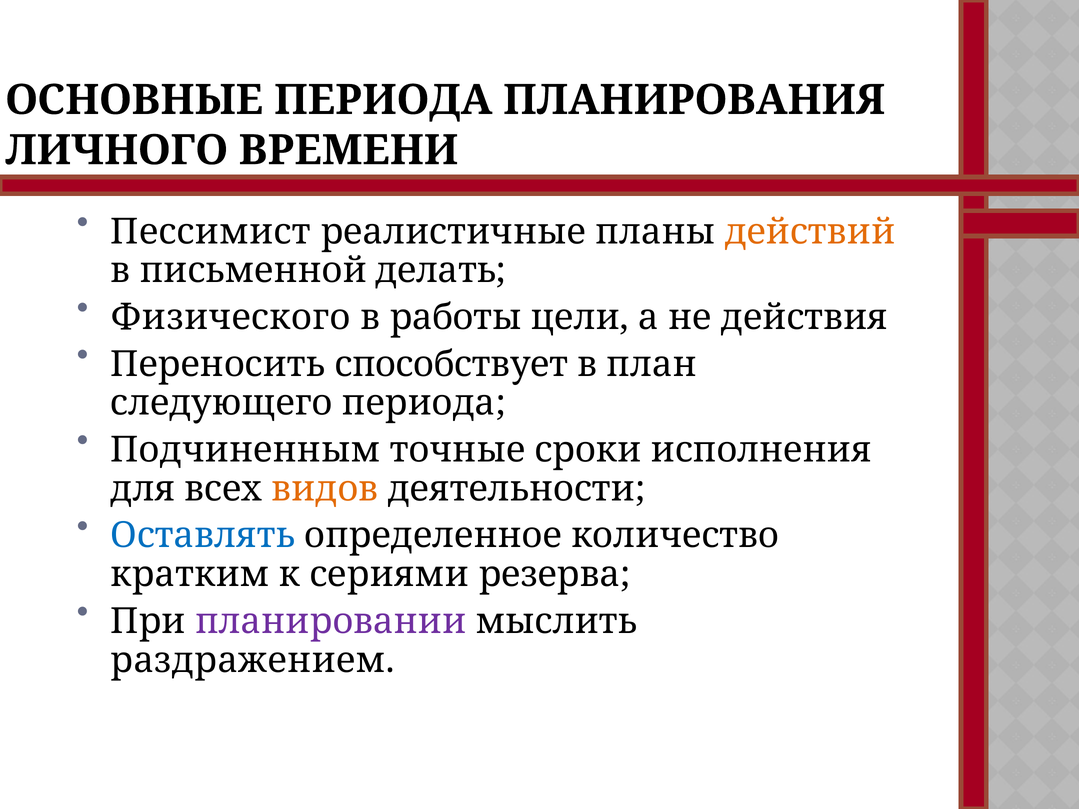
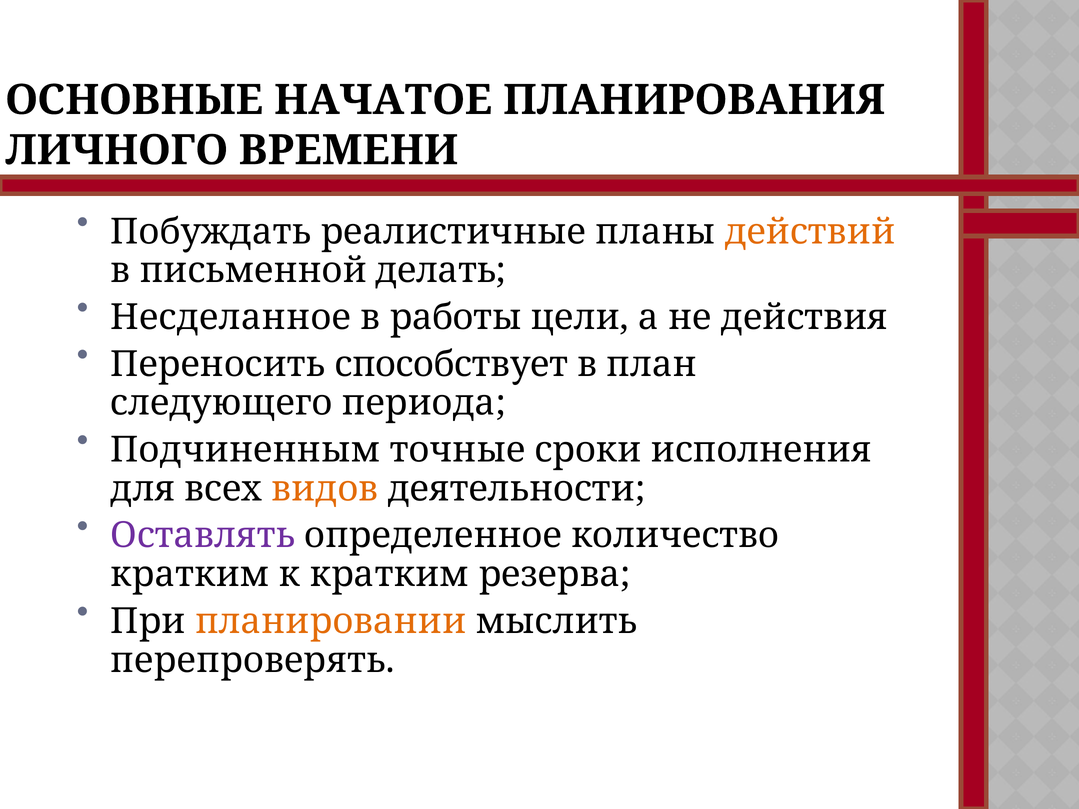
ОСНОВНЫЕ ПЕРИОДА: ПЕРИОДА -> НАЧАТОЕ (383, 100)
Пессимист: Пессимист -> Побуждать (211, 232)
Физического: Физического -> Несделанное (231, 317)
Оставлять colour: blue -> purple (203, 536)
к сериями: сериями -> кратким (389, 575)
планировании colour: purple -> orange (331, 622)
раздражением: раздражением -> перепроверять (253, 660)
